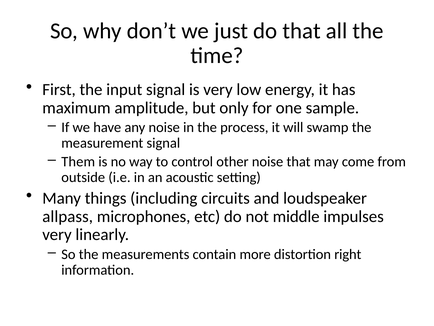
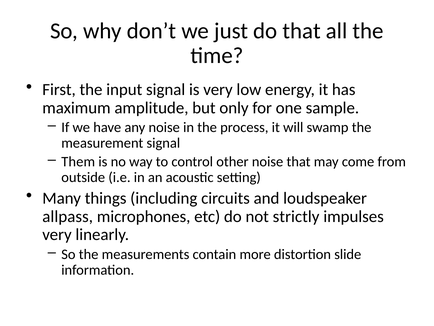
middle: middle -> strictly (296, 216)
right: right -> slide (348, 254)
